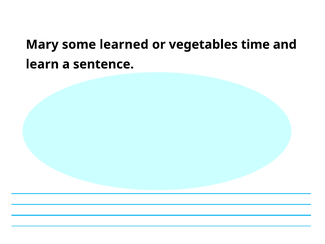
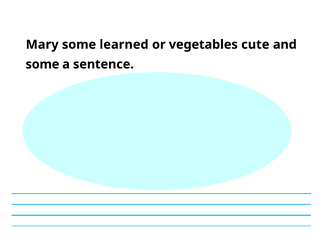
time: time -> cute (255, 45)
learn: learn -> some (42, 64)
